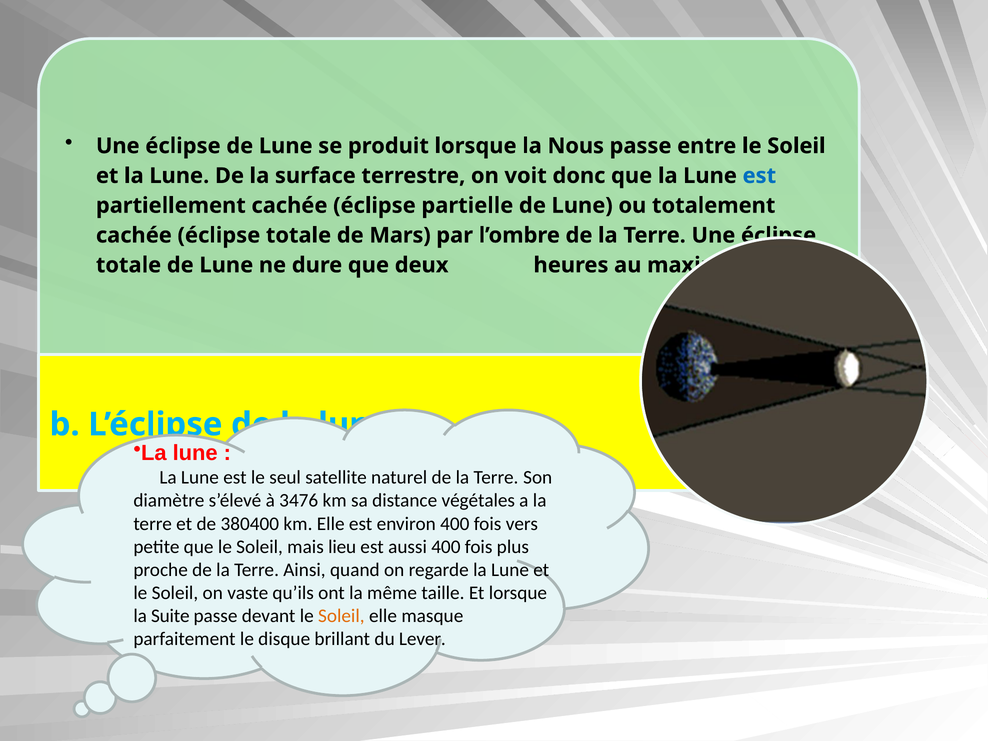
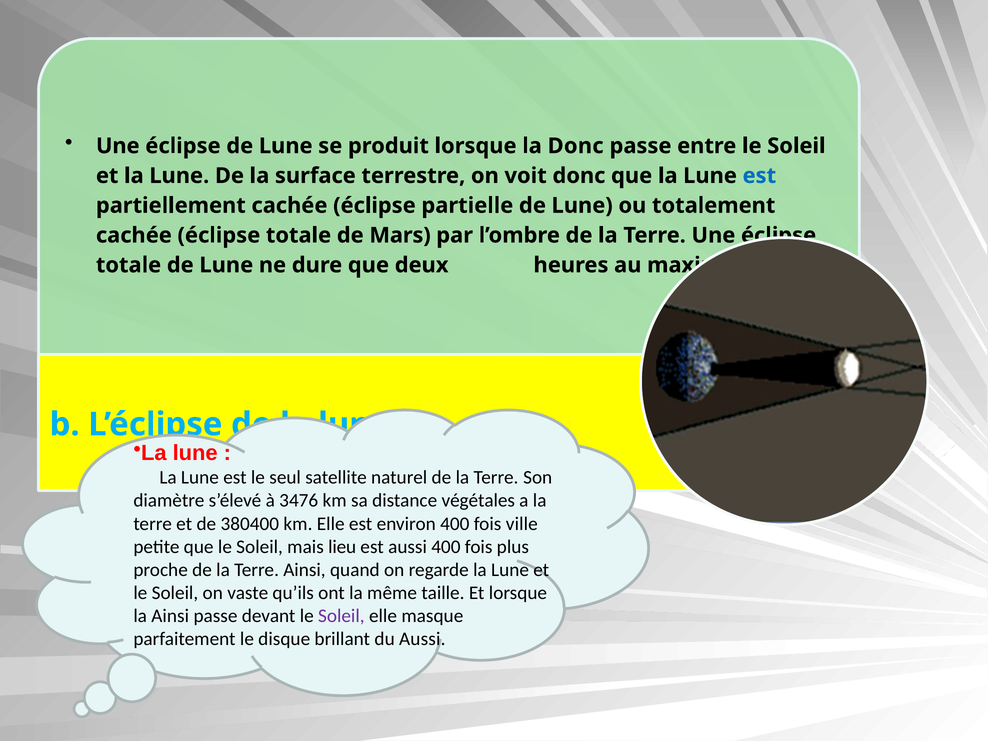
la Nous: Nous -> Donc (576, 146)
vers: vers -> ville (522, 524)
la Suite: Suite -> Ainsi (170, 616)
Soleil colour: orange -> purple (341, 616)
du Lever: Lever -> Aussi (422, 639)
